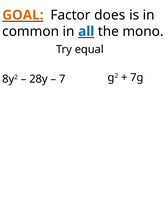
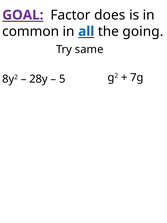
GOAL colour: orange -> purple (23, 15)
mono: mono -> going (143, 31)
equal: equal -> same (89, 49)
7: 7 -> 5 (62, 79)
